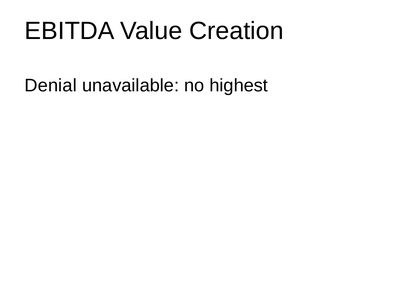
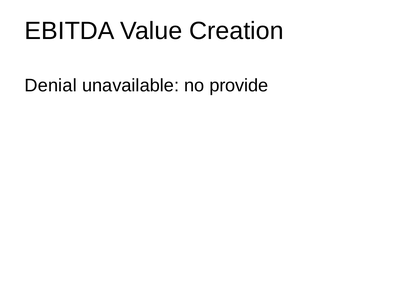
highest: highest -> provide (239, 86)
